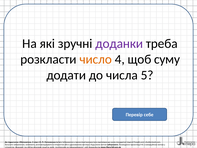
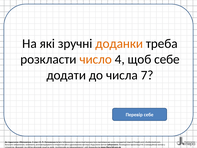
доданки colour: purple -> orange (119, 44)
щоб суму: суму -> себе (167, 59)
5: 5 -> 7 (147, 75)
